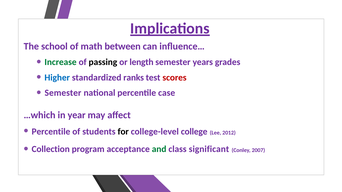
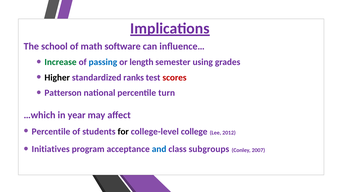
between: between -> software (123, 46)
passing colour: black -> blue (103, 62)
years: years -> using (203, 62)
Higher colour: blue -> black (57, 78)
Semester: Semester -> Patterson (63, 93)
case: case -> turn (167, 93)
Collection: Collection -> Initiatives (51, 149)
and colour: green -> blue (159, 149)
significant: significant -> subgroups (209, 149)
